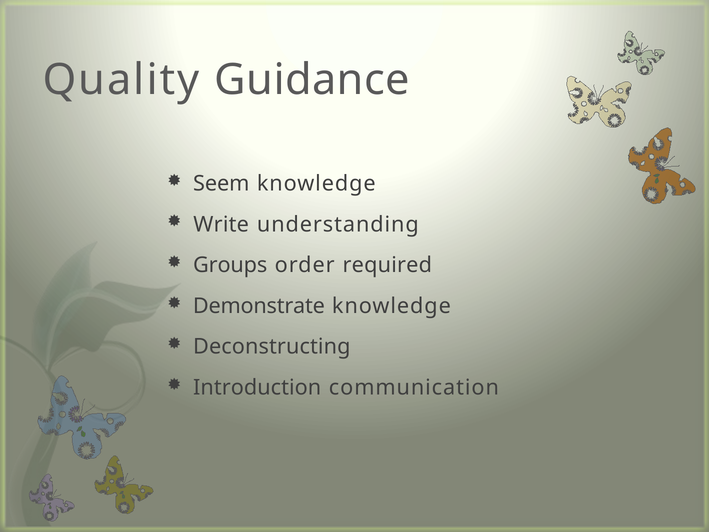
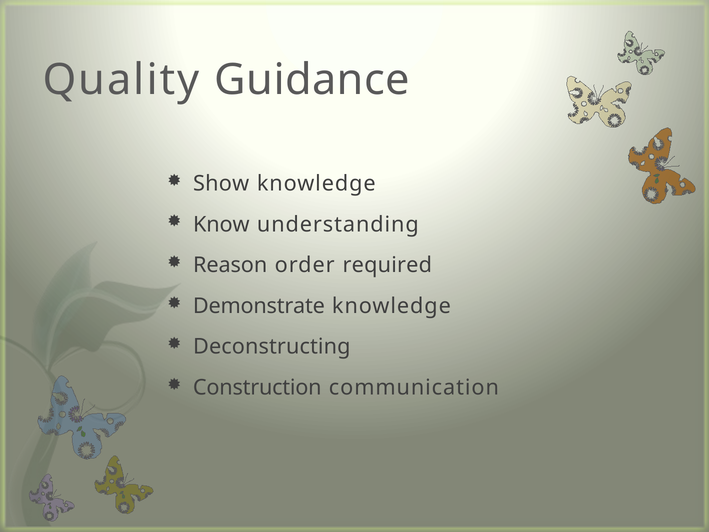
Seem: Seem -> Show (221, 184)
Write: Write -> Know (221, 224)
Groups: Groups -> Reason (230, 265)
Introduction: Introduction -> Construction (257, 387)
